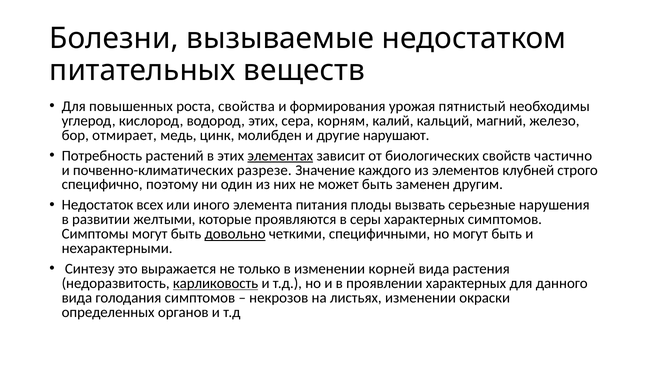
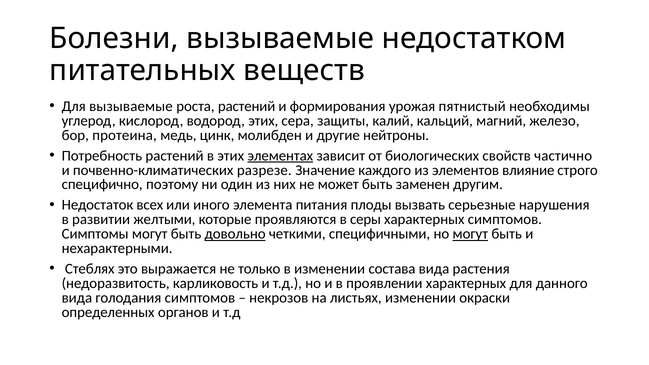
Для повышенных: повышенных -> вызываемые (131, 106)
роста свойства: свойства -> растений (247, 106)
корням: корням -> защиты (343, 121)
отмирает: отмирает -> протеина (125, 135)
нарушают: нарушают -> нейтроны (396, 135)
клубней: клубней -> влияние (528, 170)
могут underline: none -> present (470, 234)
Синтезу: Синтезу -> Стеблях (90, 269)
корней: корней -> состава (392, 269)
карликовость underline: present -> none (216, 283)
